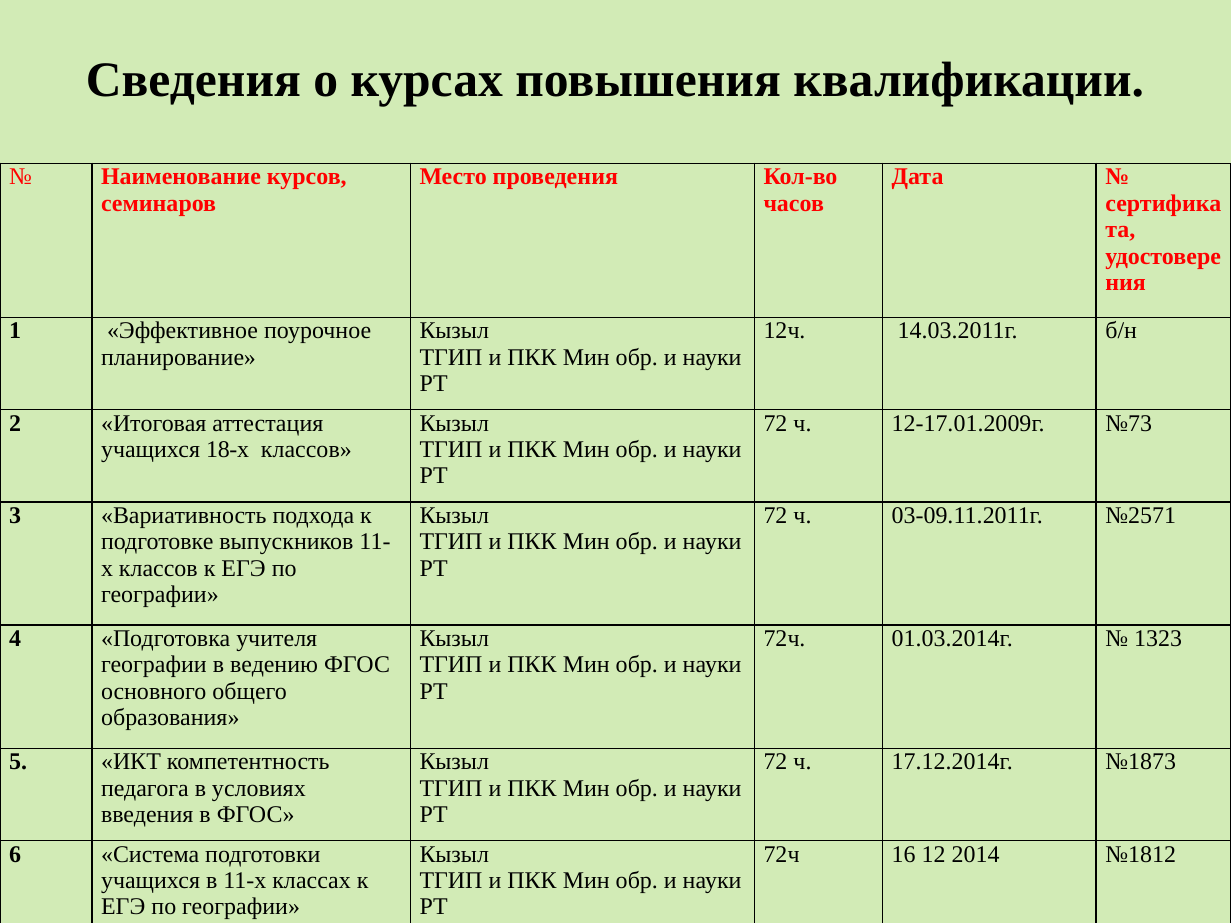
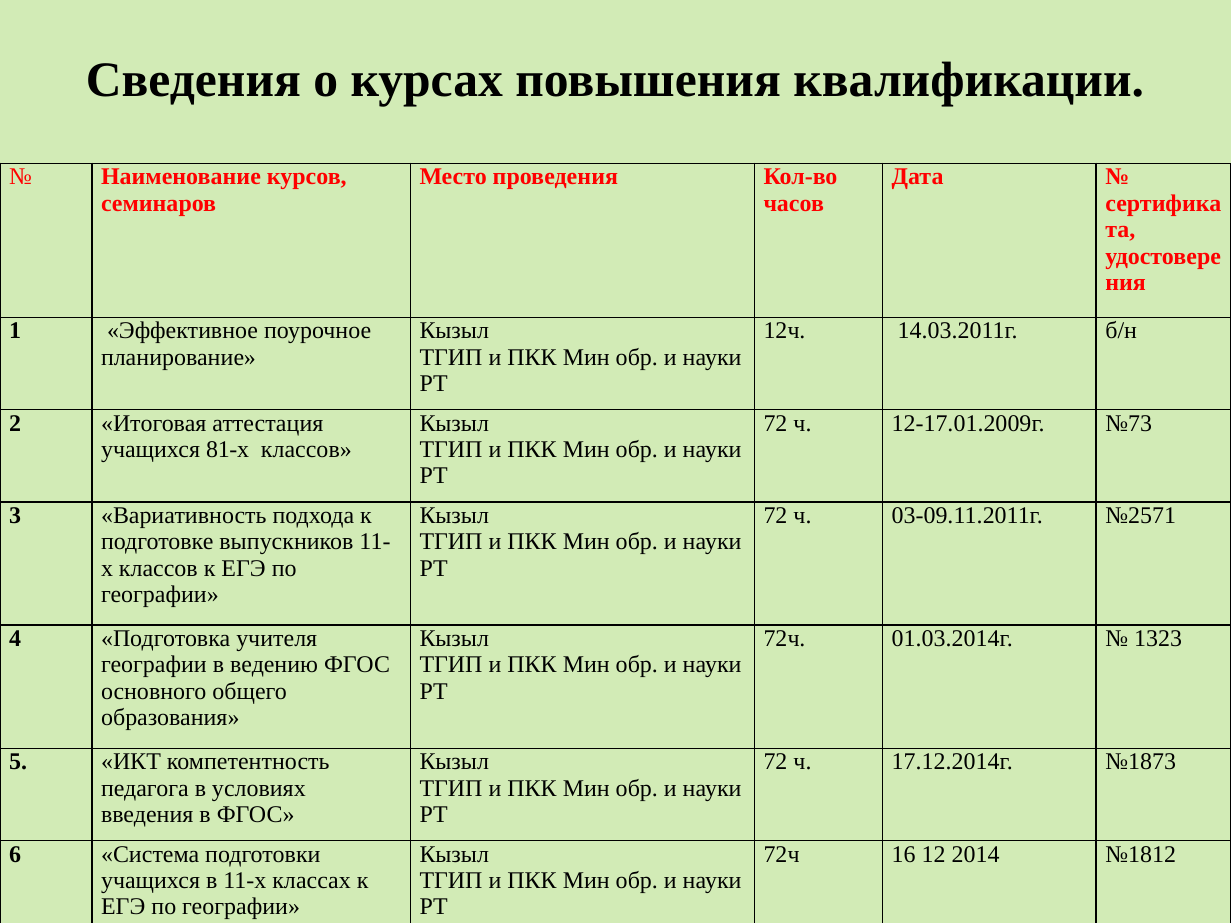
18-х: 18-х -> 81-х (228, 450)
